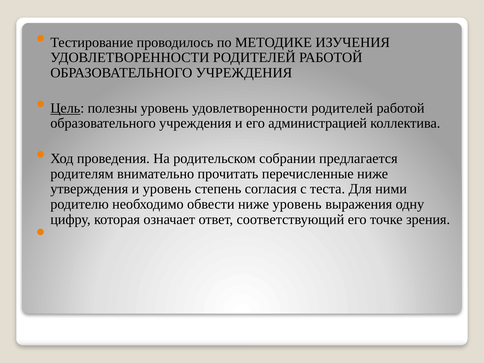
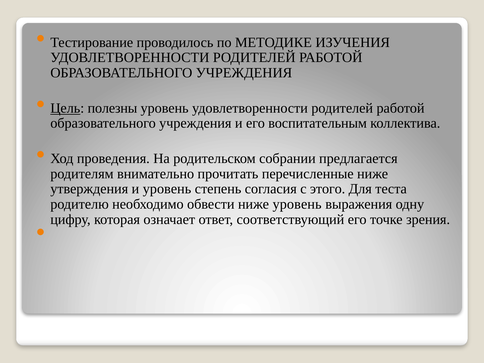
администрацией: администрацией -> воспитательным (318, 123)
теста: теста -> этого (328, 189)
ними: ними -> теста (391, 189)
